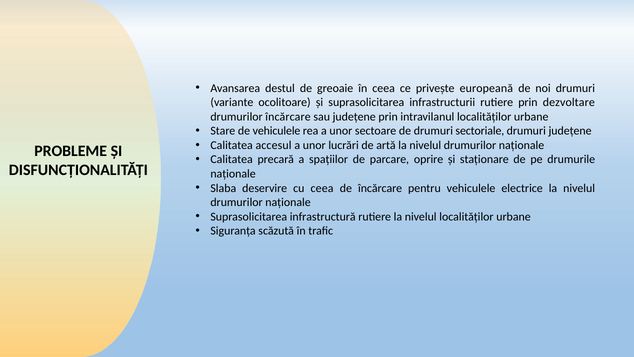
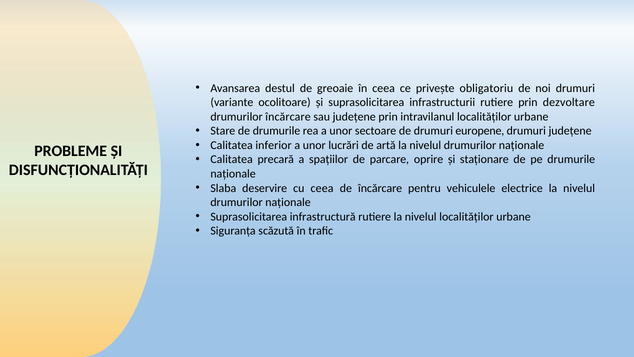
europeană: europeană -> obligatoriu (486, 88)
de vehiculele: vehiculele -> drumurile (277, 131)
sectoriale: sectoriale -> europene (480, 131)
accesul: accesul -> inferior (274, 145)
